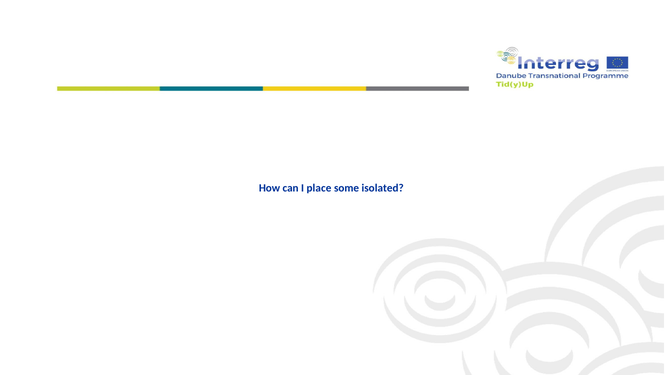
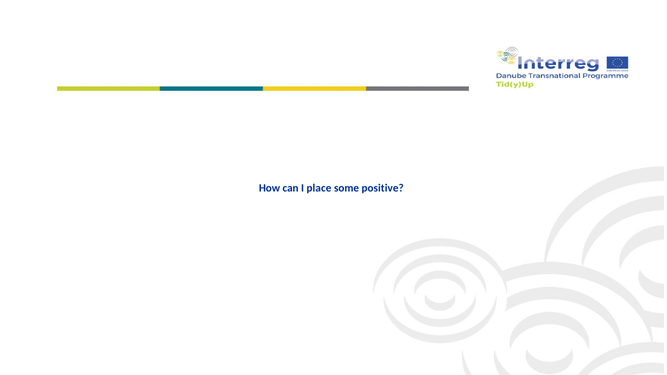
isolated: isolated -> positive (383, 188)
